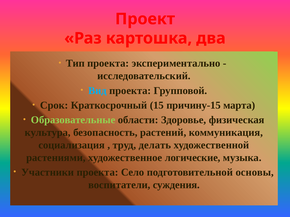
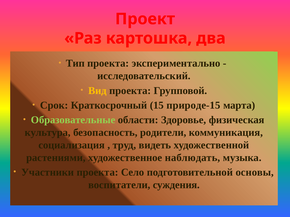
Вид colour: light blue -> yellow (98, 91)
причину-15: причину-15 -> природе-15 (193, 105)
растений: растений -> родители (163, 133)
делать: делать -> видеть (155, 145)
логические: логические -> наблюдать (193, 158)
